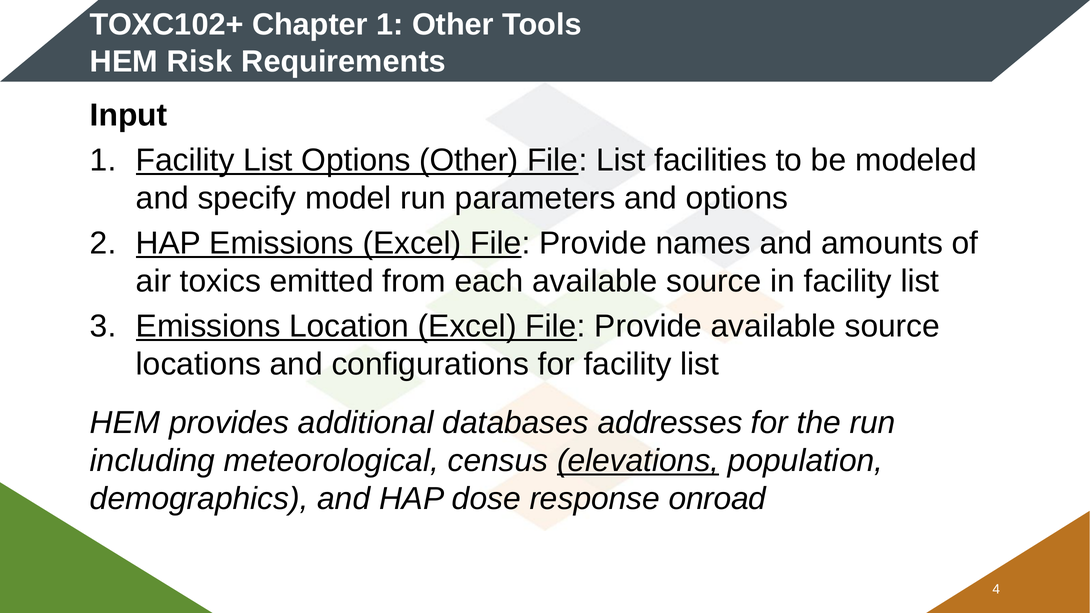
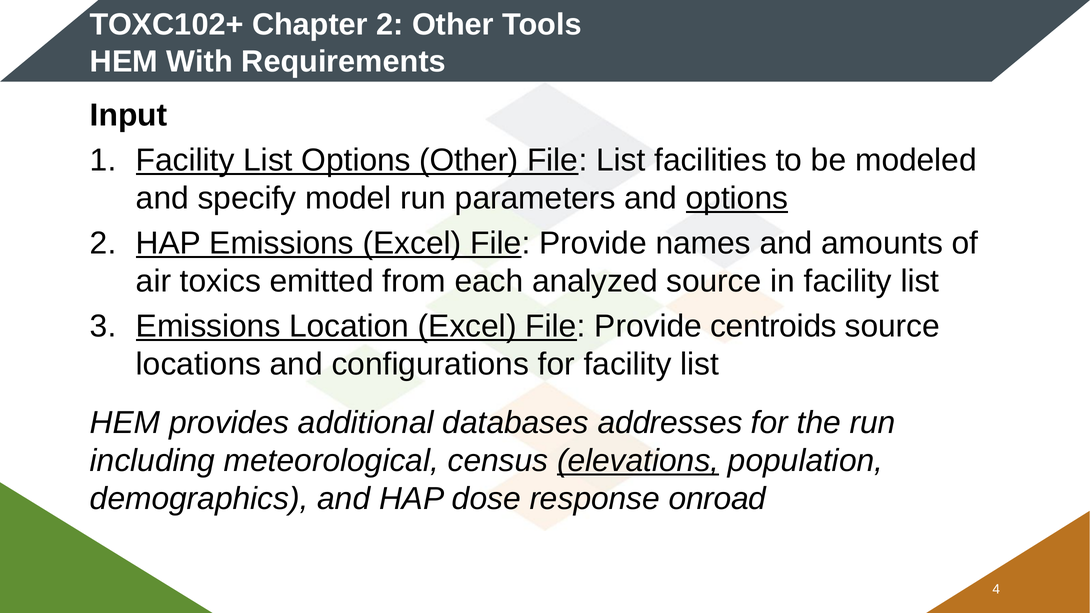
Chapter 1: 1 -> 2 (390, 25)
Risk: Risk -> With (200, 61)
options underline: none -> present (737, 198)
each available: available -> analyzed (595, 281)
Provide available: available -> centroids (774, 326)
